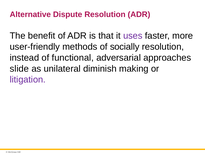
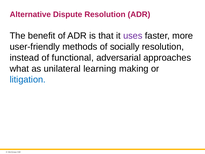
slide: slide -> what (19, 69)
diminish: diminish -> learning (100, 69)
litigation colour: purple -> blue (28, 79)
